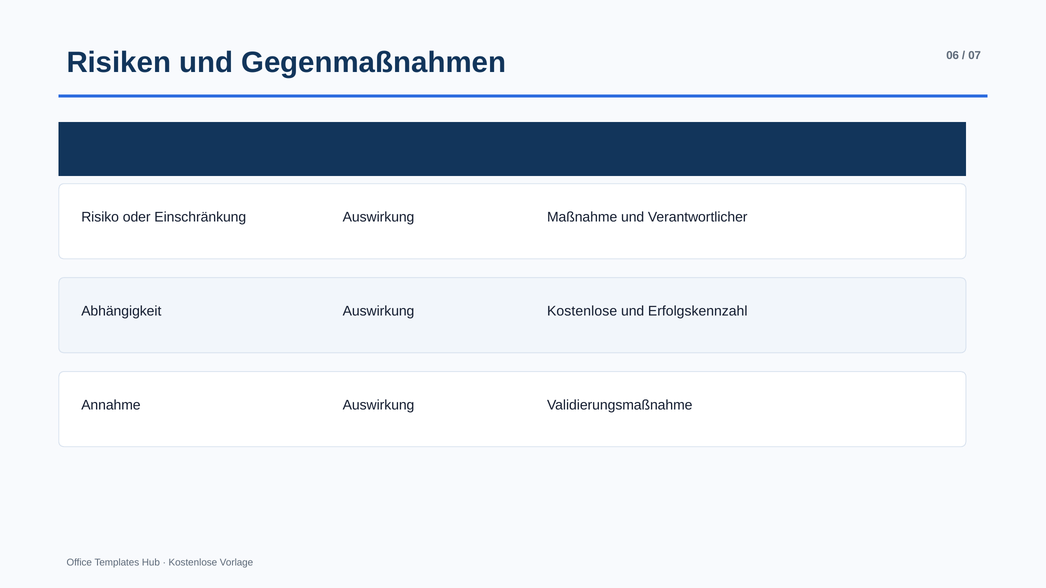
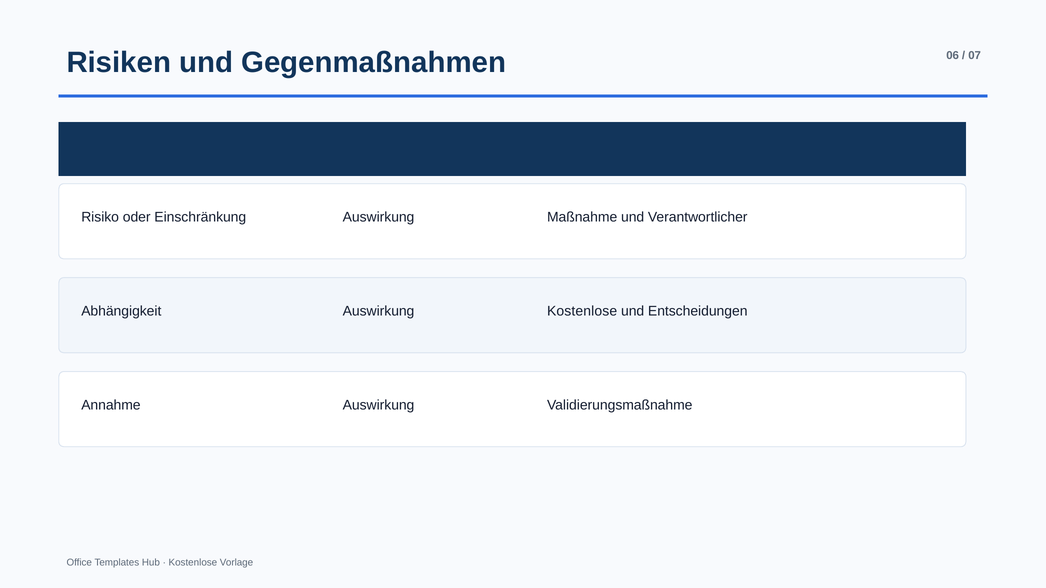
Erfolgskennzahl: Erfolgskennzahl -> Entscheidungen (698, 311)
